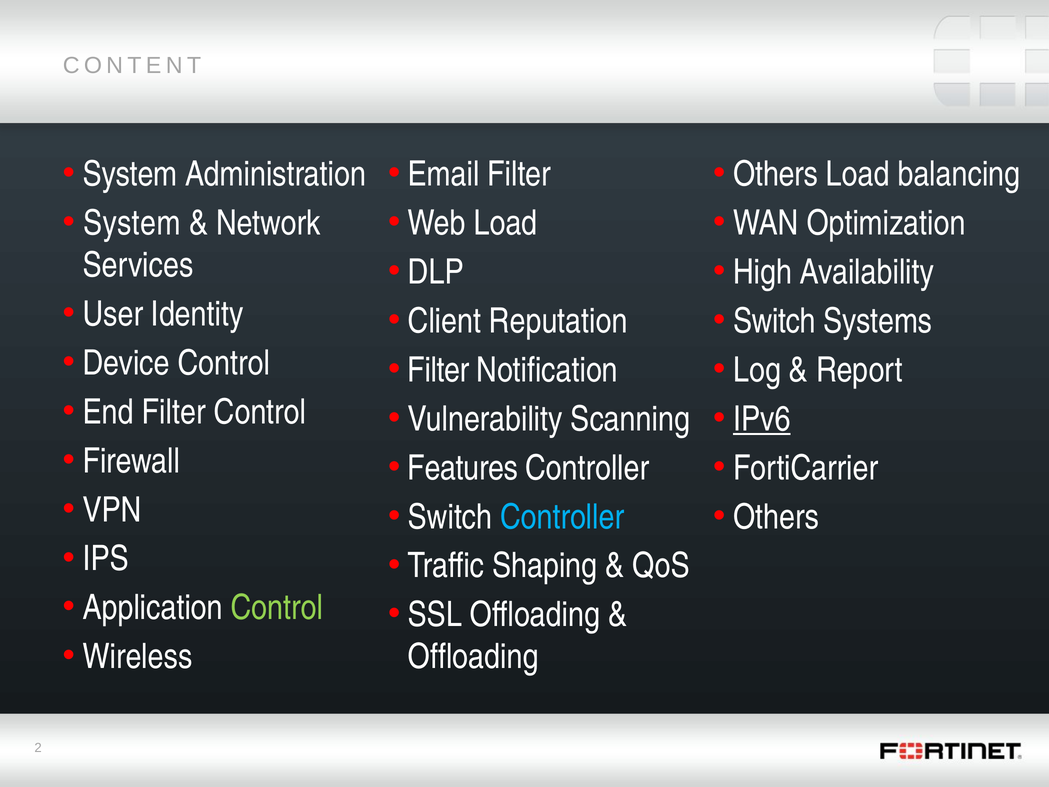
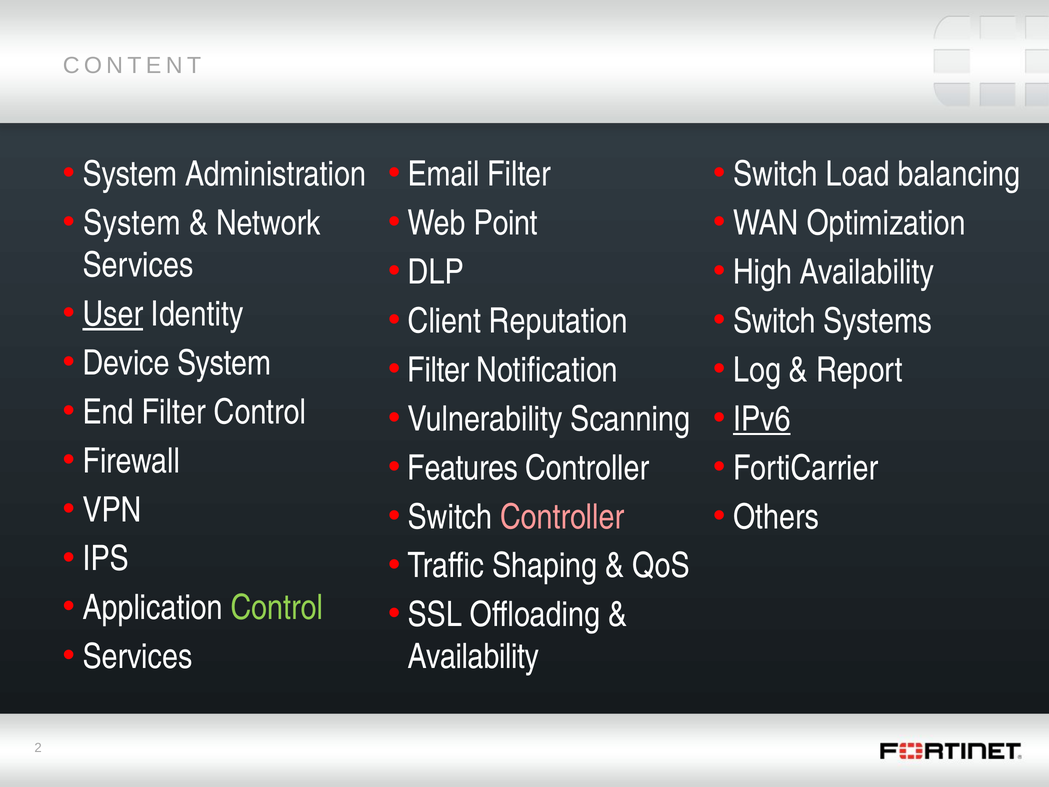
Others: Others -> Switch (776, 174)
Web Load: Load -> Point (506, 223)
User underline: none -> present (113, 314)
Device Control: Control -> System (224, 363)
Controller colour: light blue -> pink (562, 517)
Wireless: Wireless -> Services (138, 657)
Offloading: Offloading -> Availability (473, 657)
